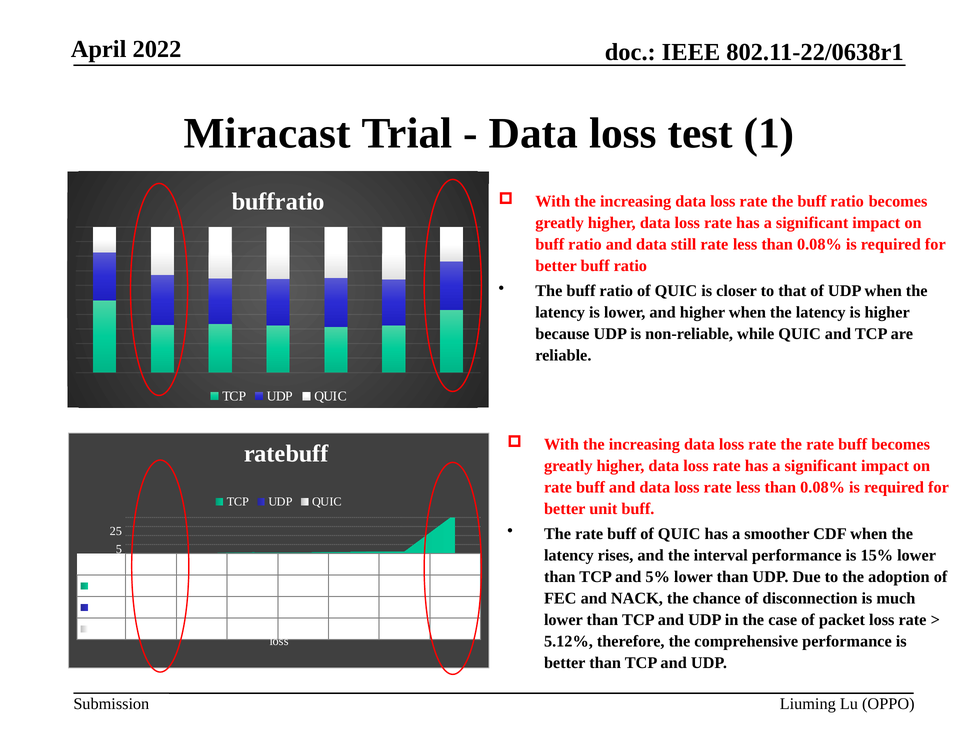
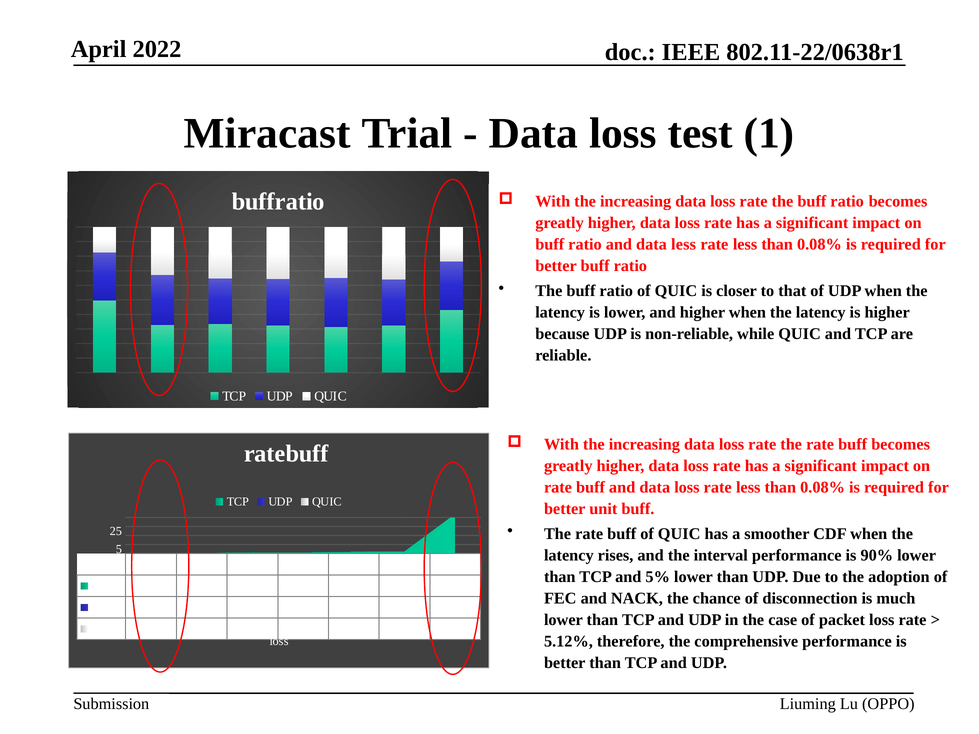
data still: still -> less (684, 245)
15%: 15% -> 90% (877, 555)
